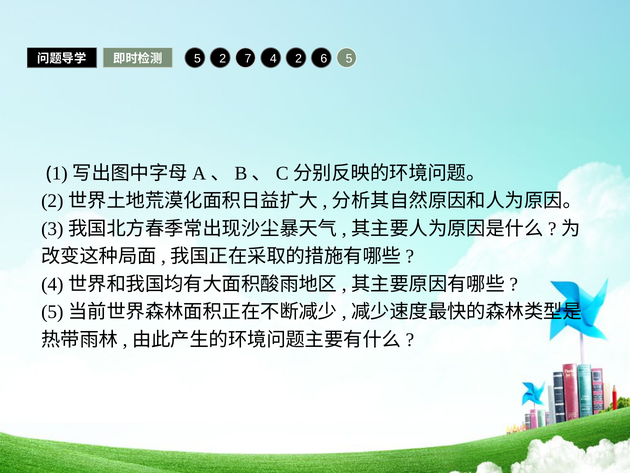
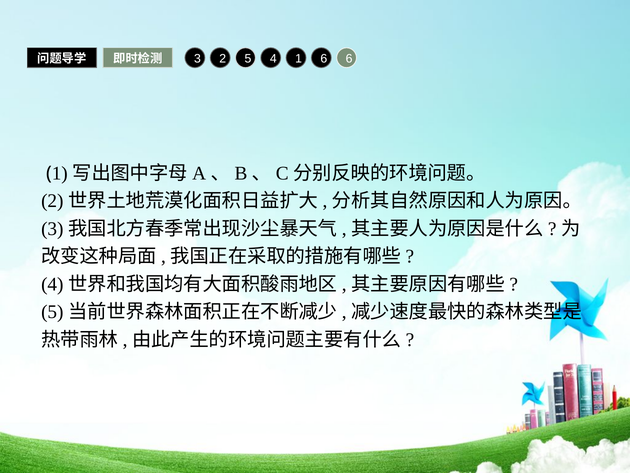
5: 5 -> 3 (197, 58)
7: 7 -> 5 (248, 58)
4 2: 2 -> 1 (299, 58)
6 5: 5 -> 6 (349, 58)
